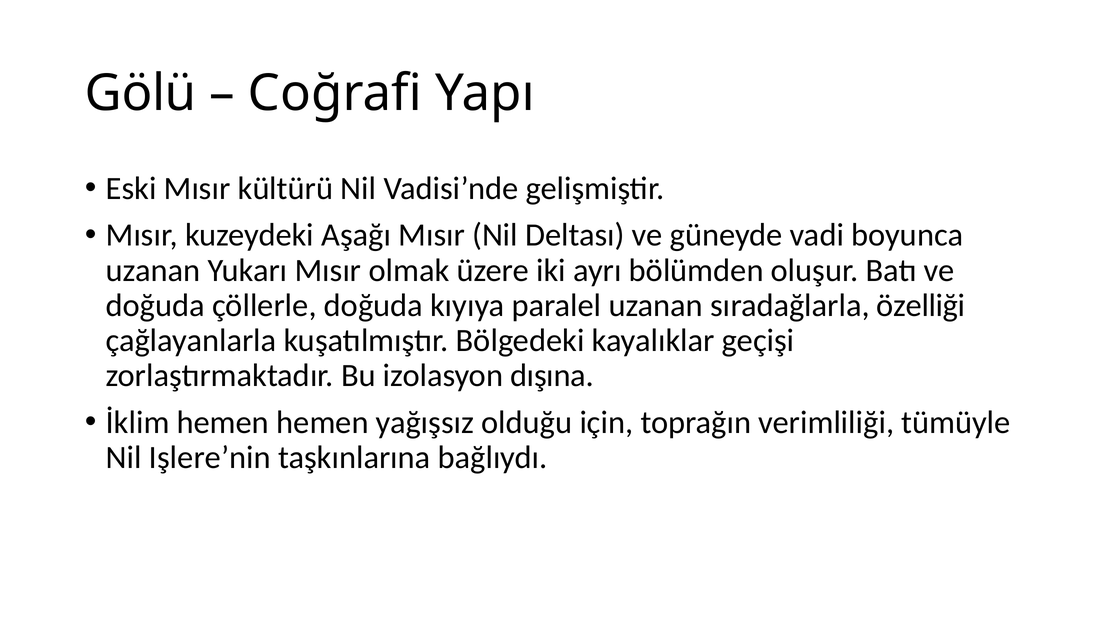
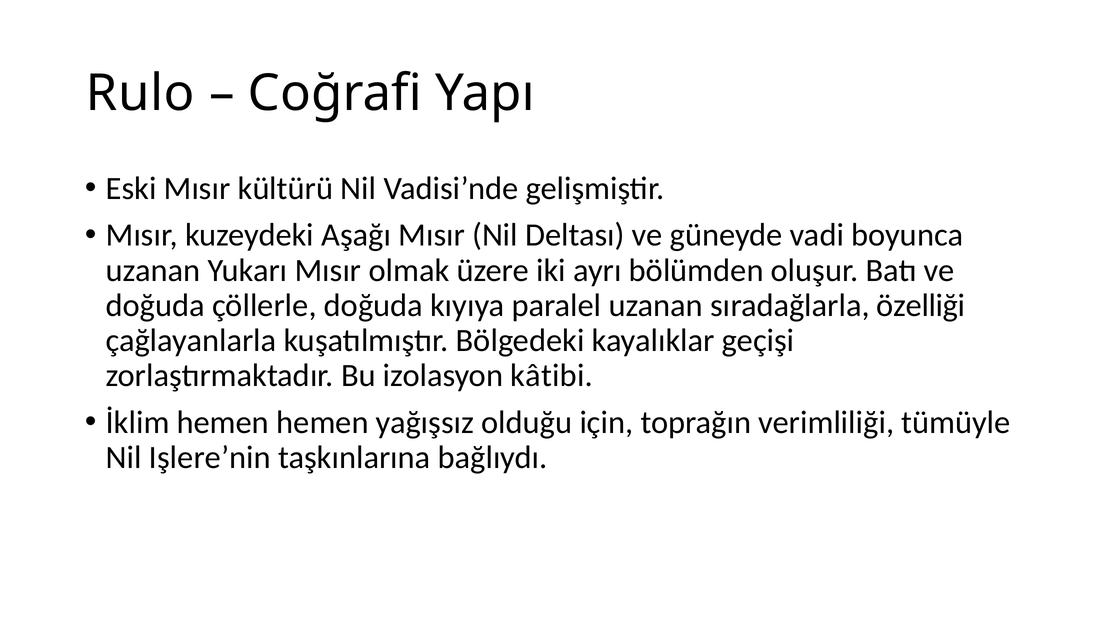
Gölü: Gölü -> Rulo (140, 94)
dışına: dışına -> kâtibi (552, 375)
